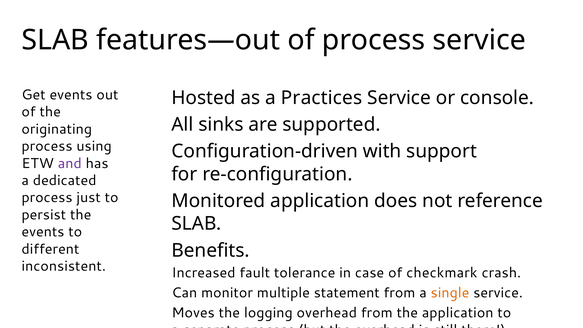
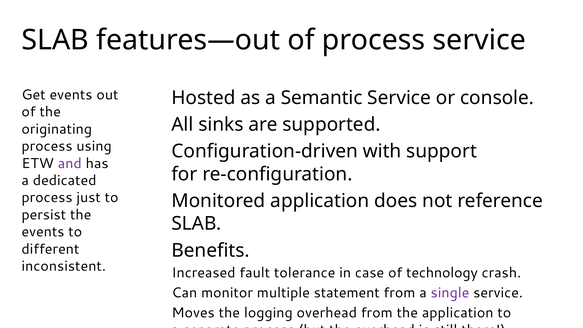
Practices: Practices -> Semantic (322, 98)
checkmark: checkmark -> technology (442, 273)
single colour: orange -> purple (450, 293)
